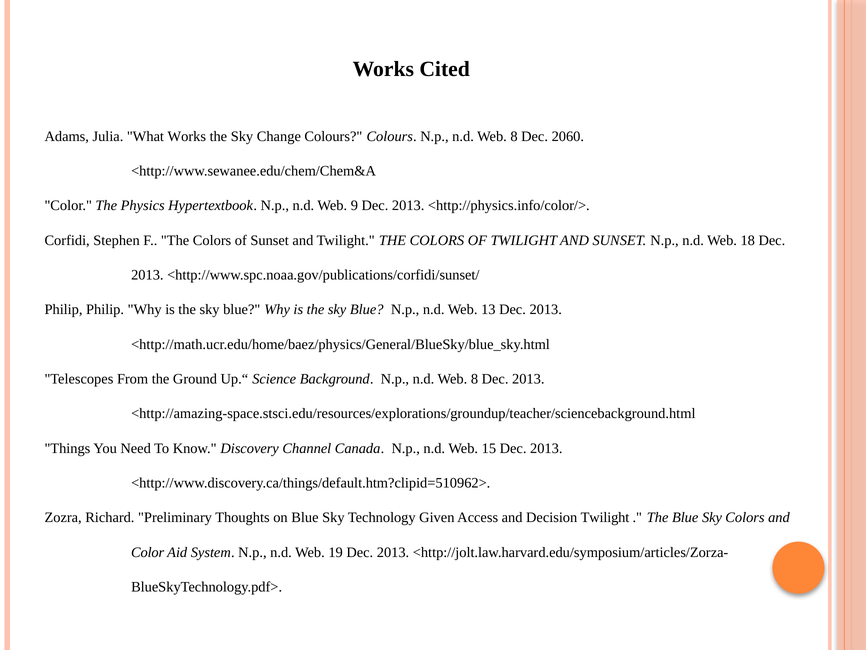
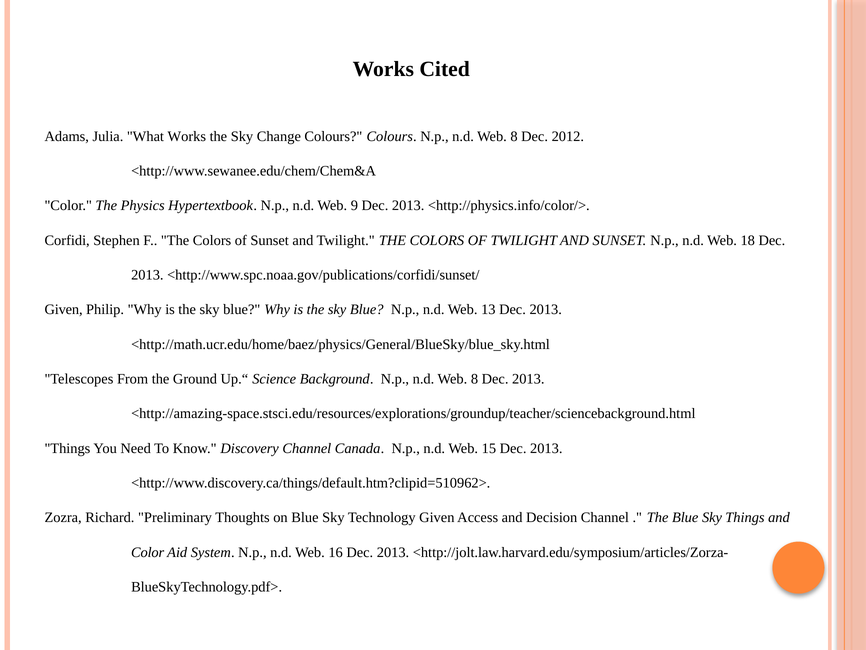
2060: 2060 -> 2012 (568, 136)
Philip: Philip -> Given (64, 309)
Decision Twilight: Twilight -> Channel (605, 517)
Sky Colors: Colors -> Things (745, 517)
19: 19 -> 16 (336, 552)
